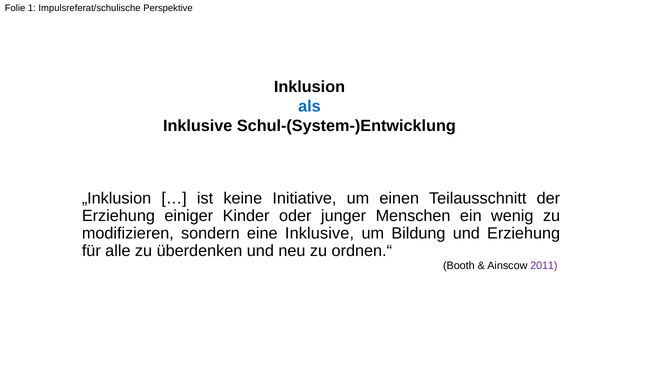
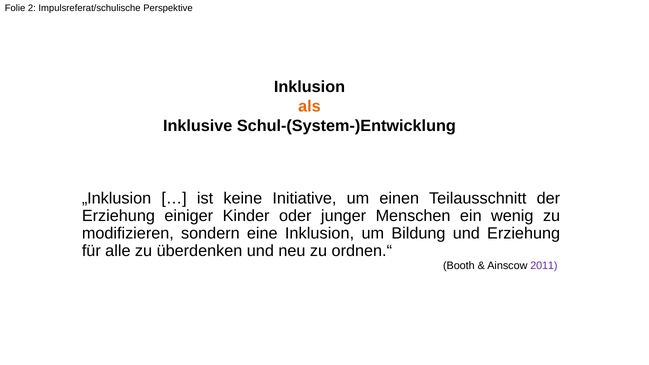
1: 1 -> 2 (32, 8)
als colour: blue -> orange (309, 106)
eine Inklusive: Inklusive -> Inklusion (320, 233)
